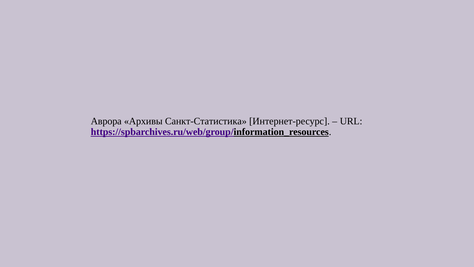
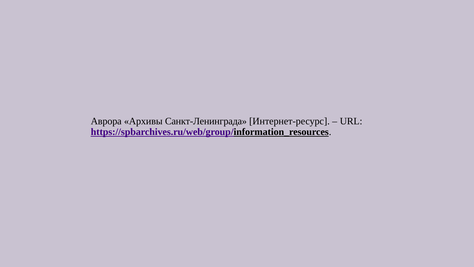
Санкт-Статистика: Санкт-Статистика -> Санкт-Ленинграда (206, 121)
